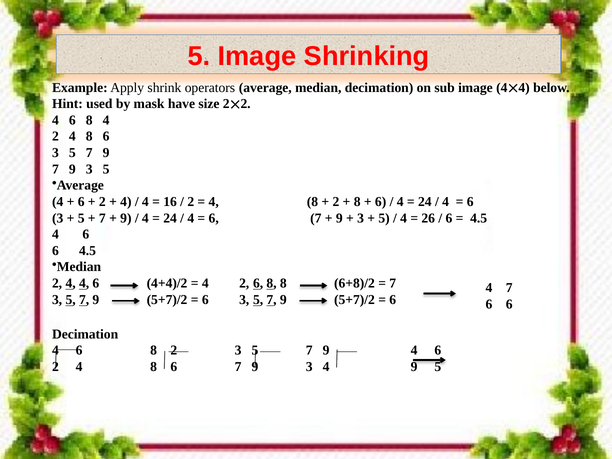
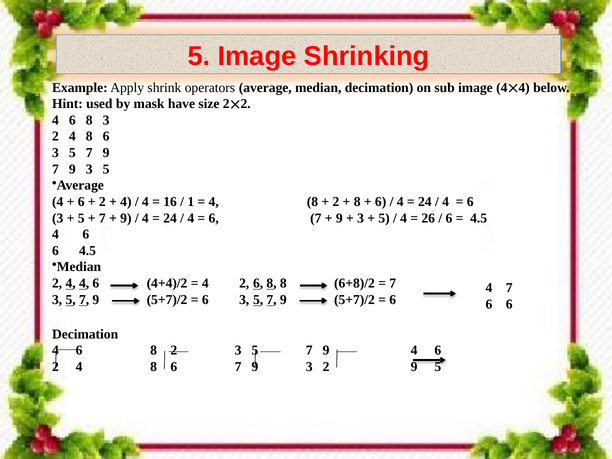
8 4: 4 -> 3 (106, 120)
2: 2 -> 1 (191, 202)
9 3 4: 4 -> 2 (326, 367)
